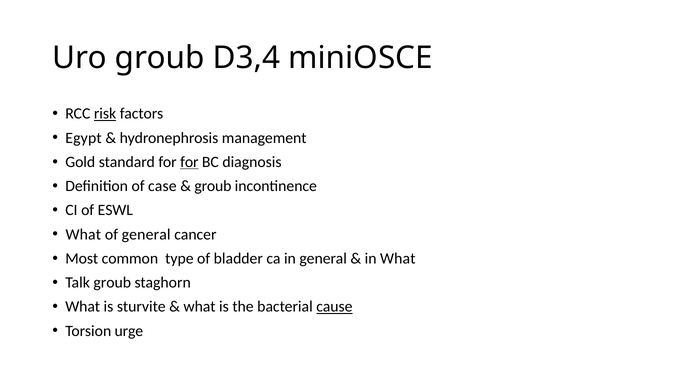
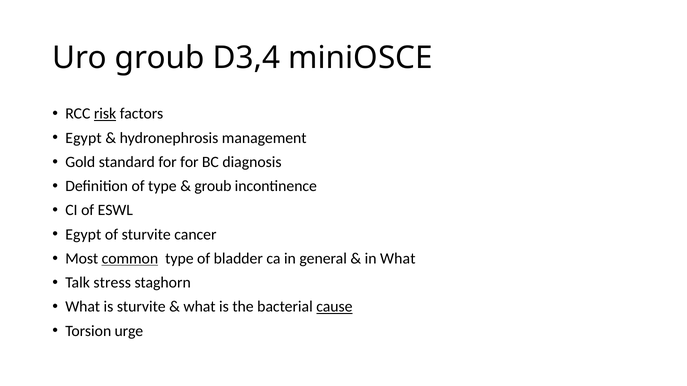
for underline: present -> none (189, 162)
of case: case -> type (162, 186)
What: What -> Egypt (83, 235)
of general: general -> sturvite (146, 235)
common underline: none -> present (130, 259)
Talk groub: groub -> stress (112, 283)
